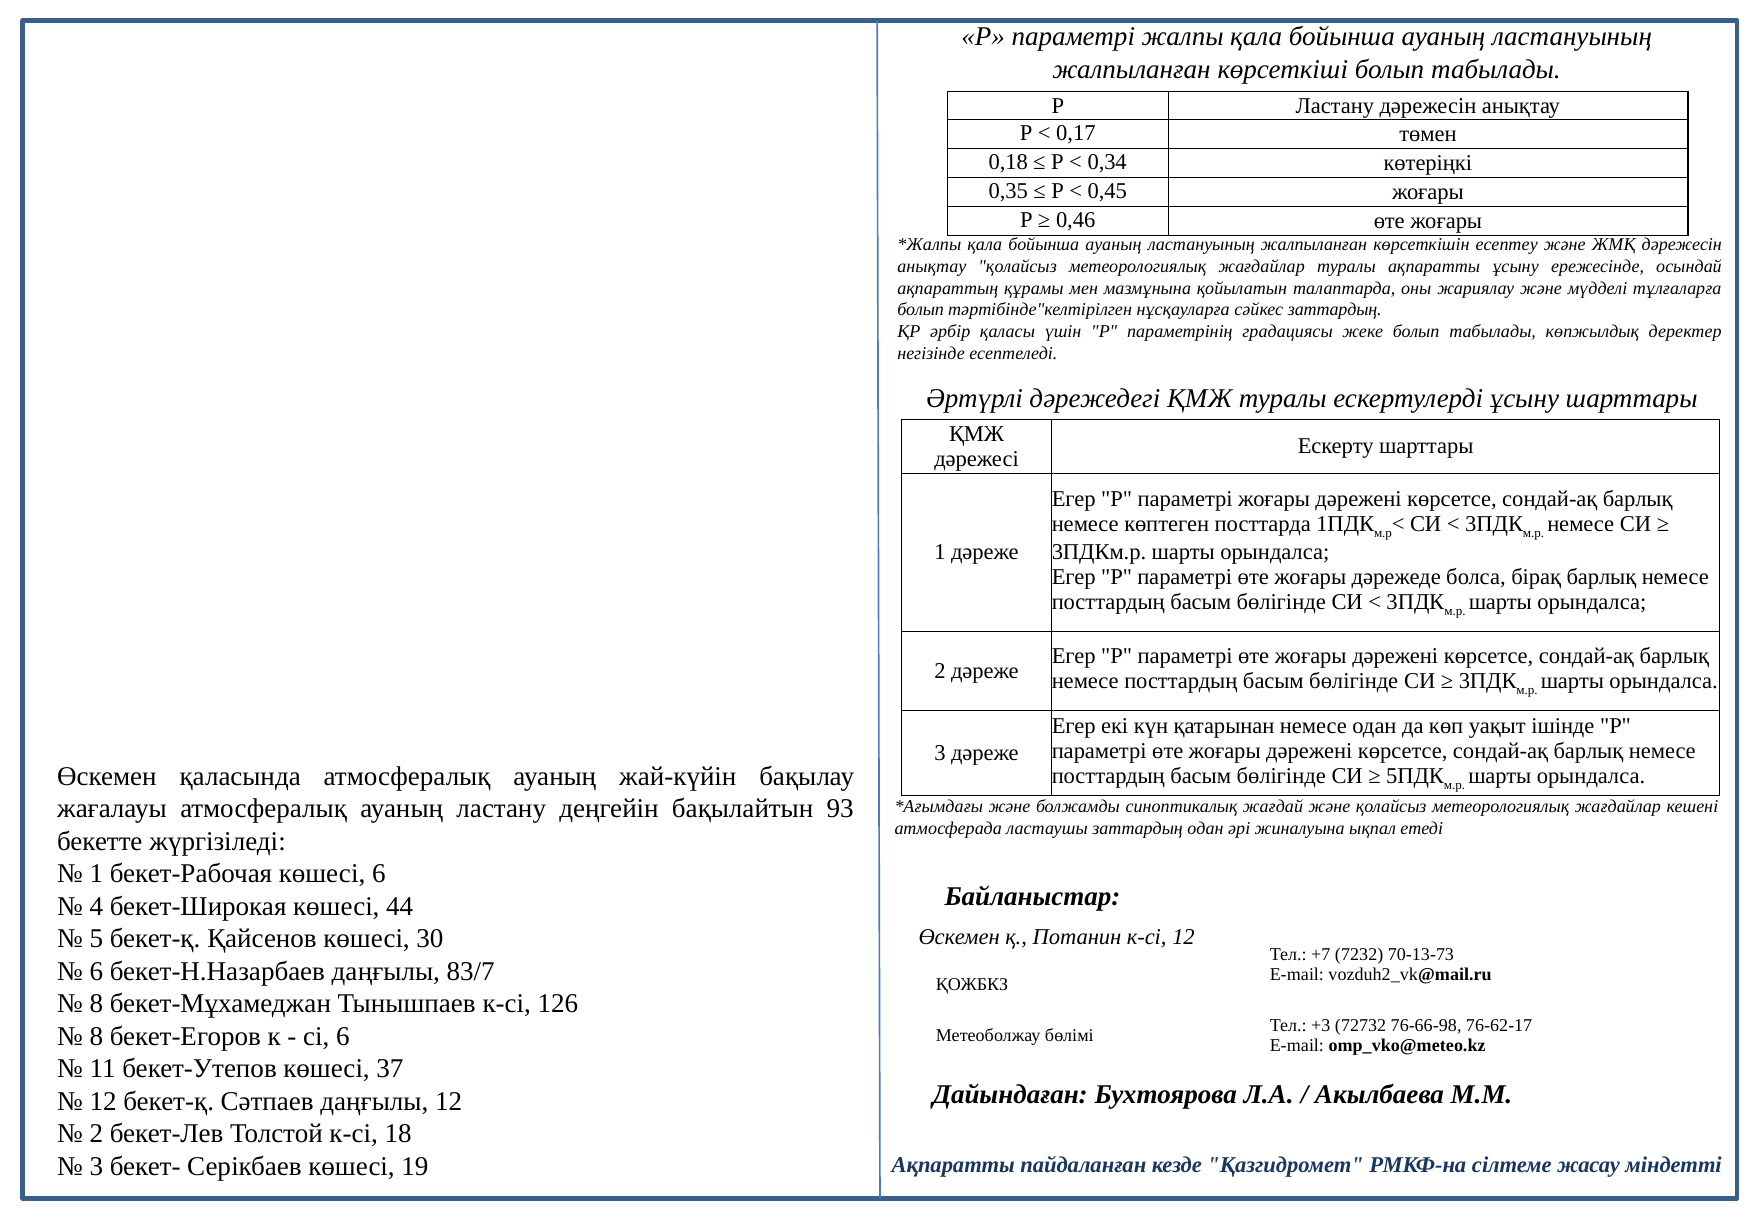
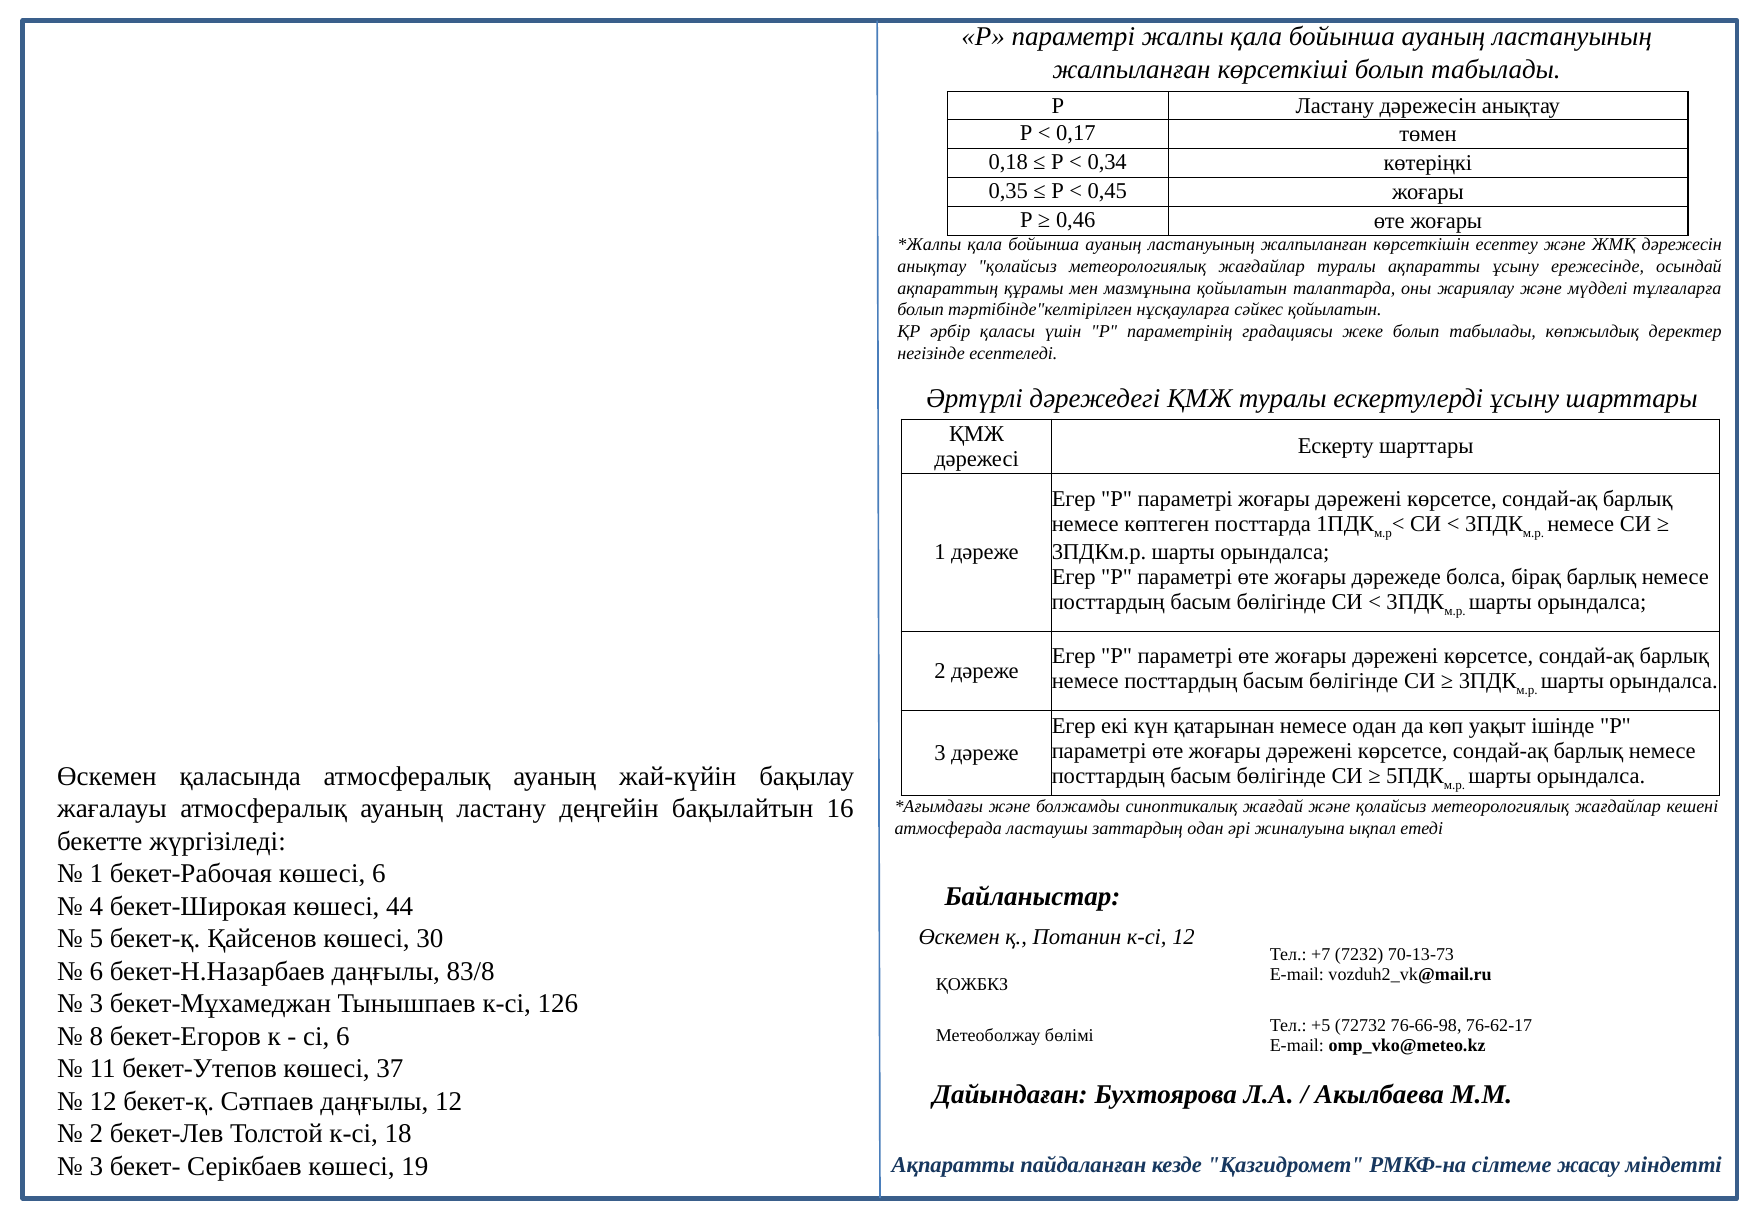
сәйкес заттардың: заттардың -> қойылатын (1335, 310)
93: 93 -> 16 (840, 808)
83/7: 83/7 -> 83/8 (471, 971)
8: 8 -> 3 (96, 1003)
+3: +3 -> +5 (1321, 1025)
